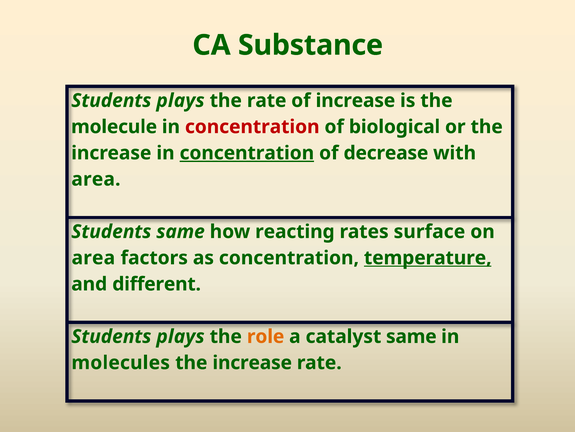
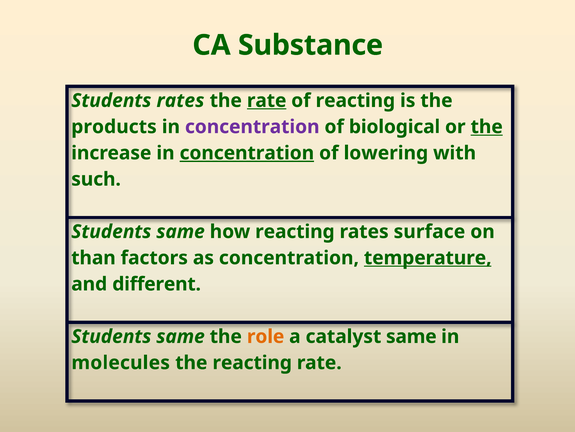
plays: plays -> rates (180, 100)
rate underline: none -> present (267, 100)
of increase: increase -> reacting (355, 100)
molecule: molecule -> products (114, 127)
concentration colour: red -> purple (252, 127)
the underline: none -> present (487, 127)
decrease: decrease -> lowering (386, 153)
area: area -> such (96, 179)
area: area -> than (93, 257)
plays: plays -> same (181, 336)
increase: increase -> reacting (252, 362)
